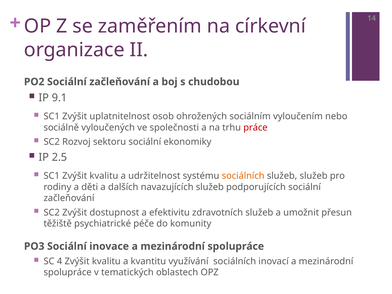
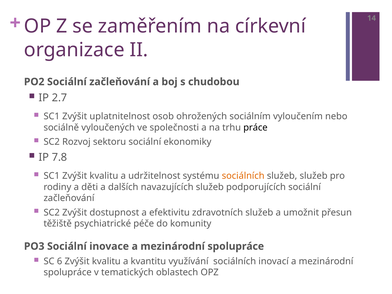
9.1: 9.1 -> 2.7 (59, 98)
práce colour: red -> black (255, 127)
2.5: 2.5 -> 7.8 (59, 157)
4: 4 -> 6 (60, 261)
